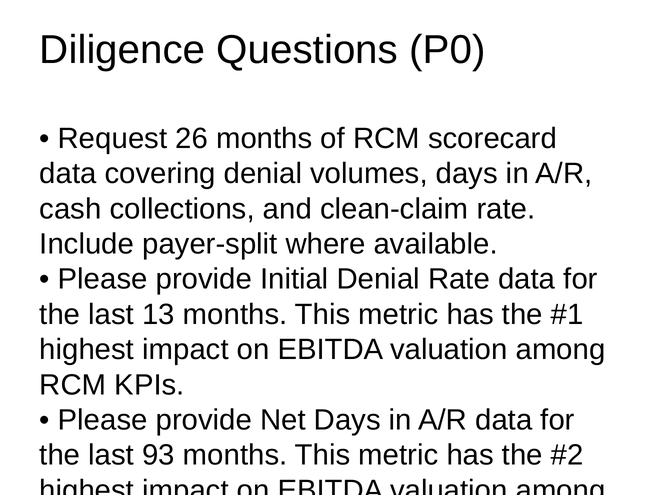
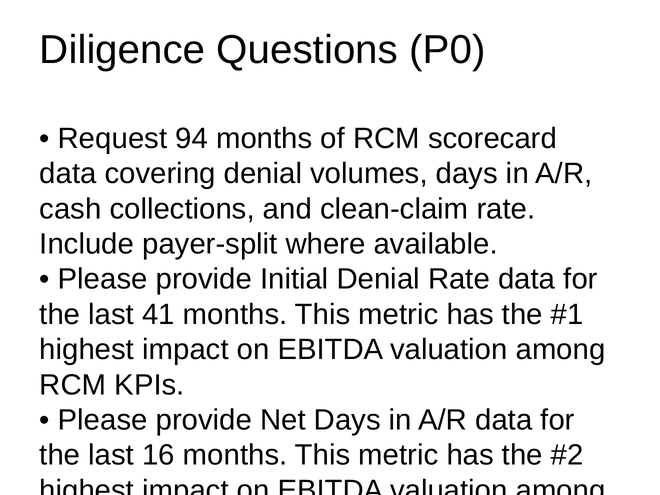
26: 26 -> 94 (192, 138)
13: 13 -> 41 (159, 314)
93: 93 -> 16 (159, 455)
